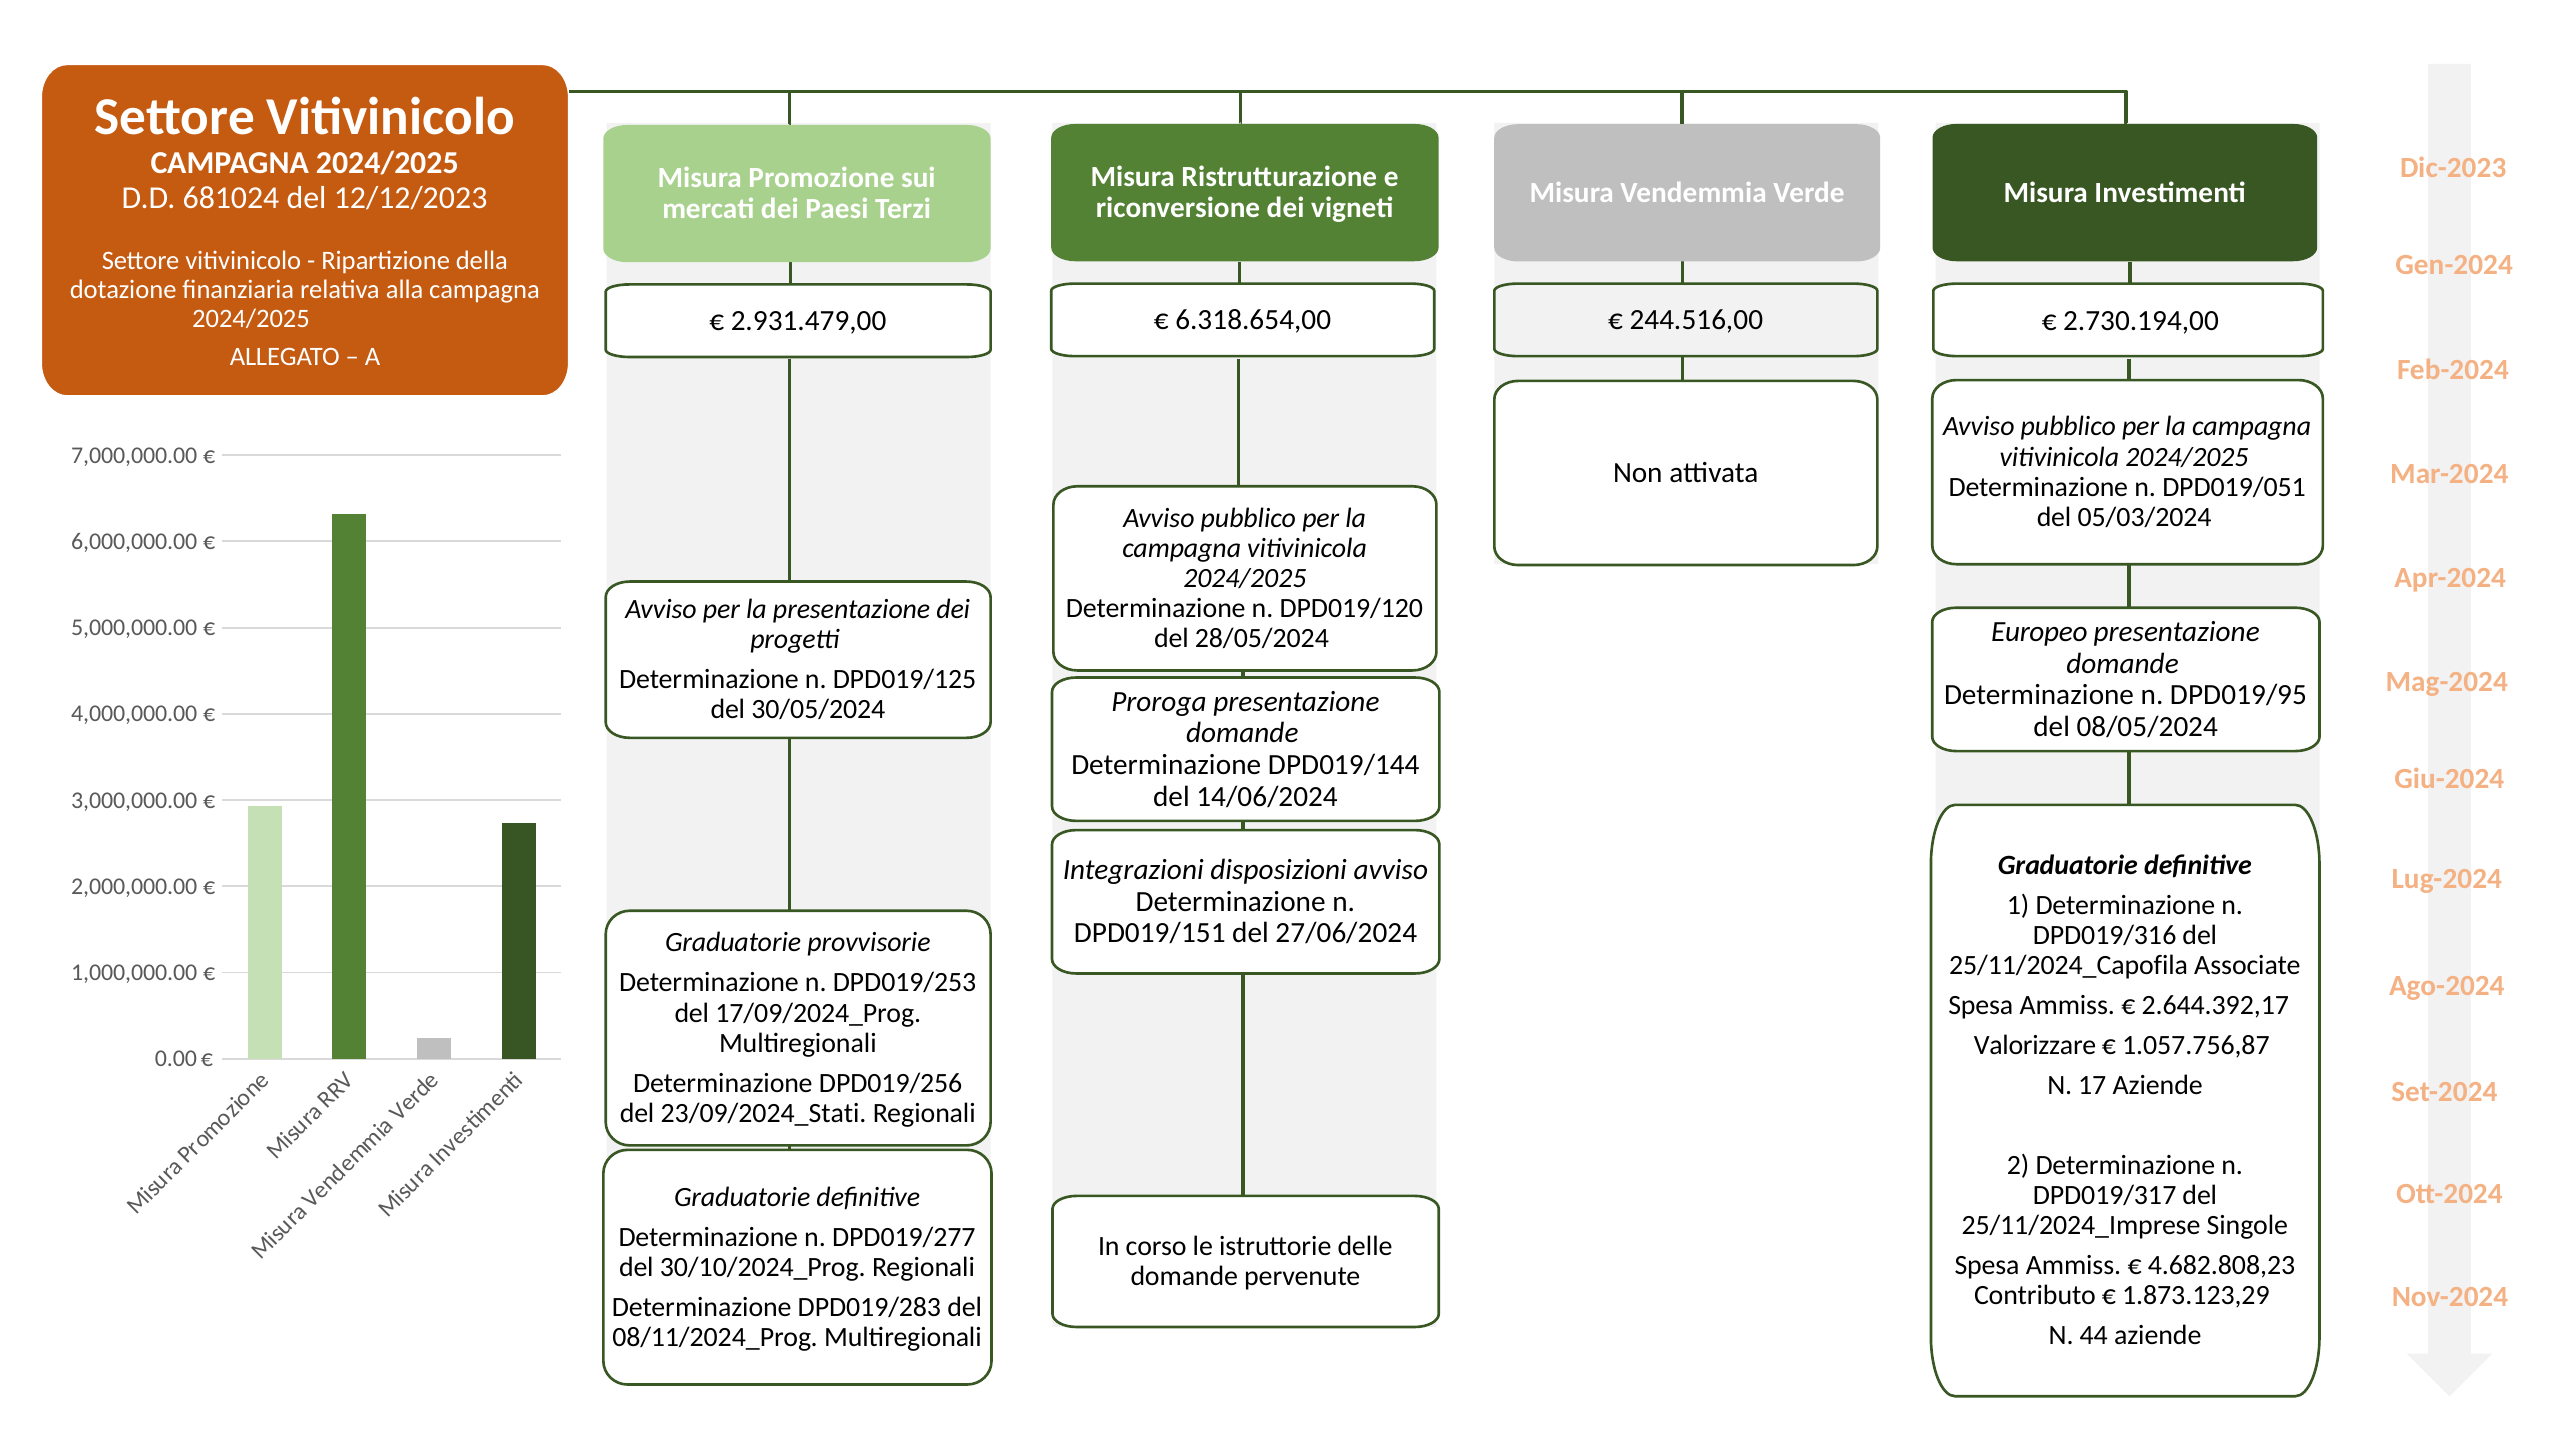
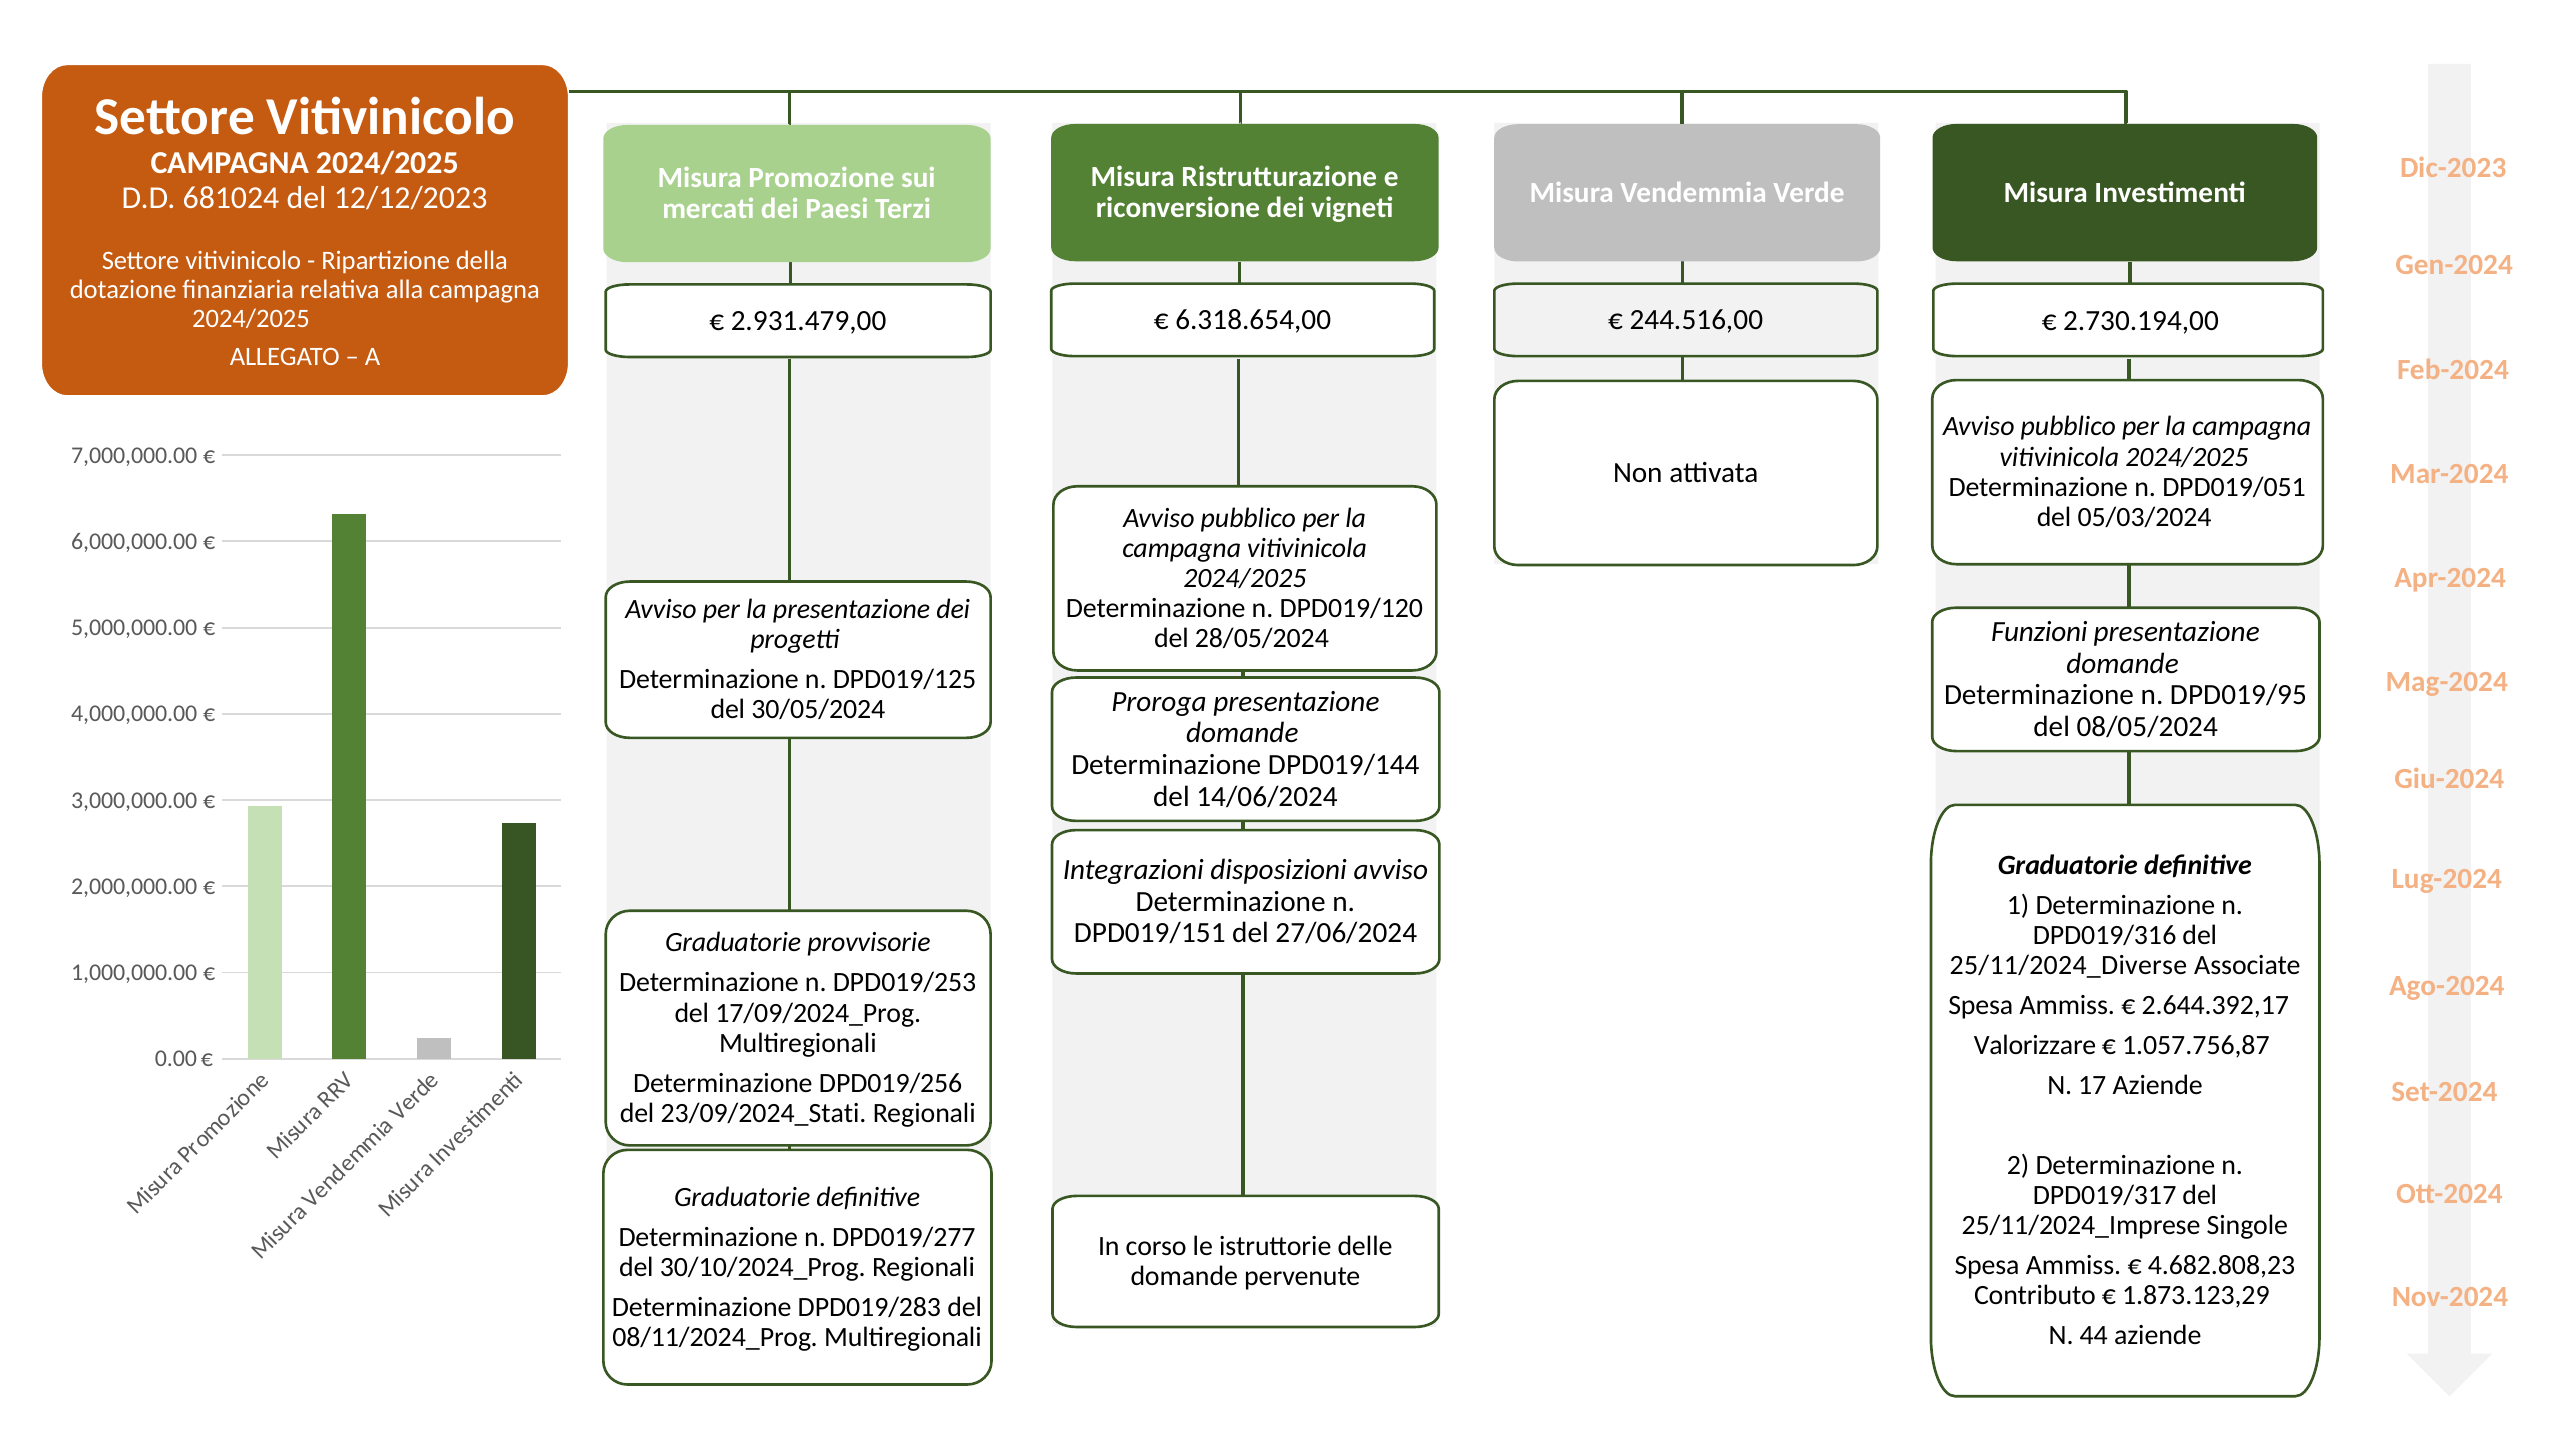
Europeo: Europeo -> Funzioni (2039, 632)
25/11/2024_Capofila: 25/11/2024_Capofila -> 25/11/2024_Diverse (2068, 966)
